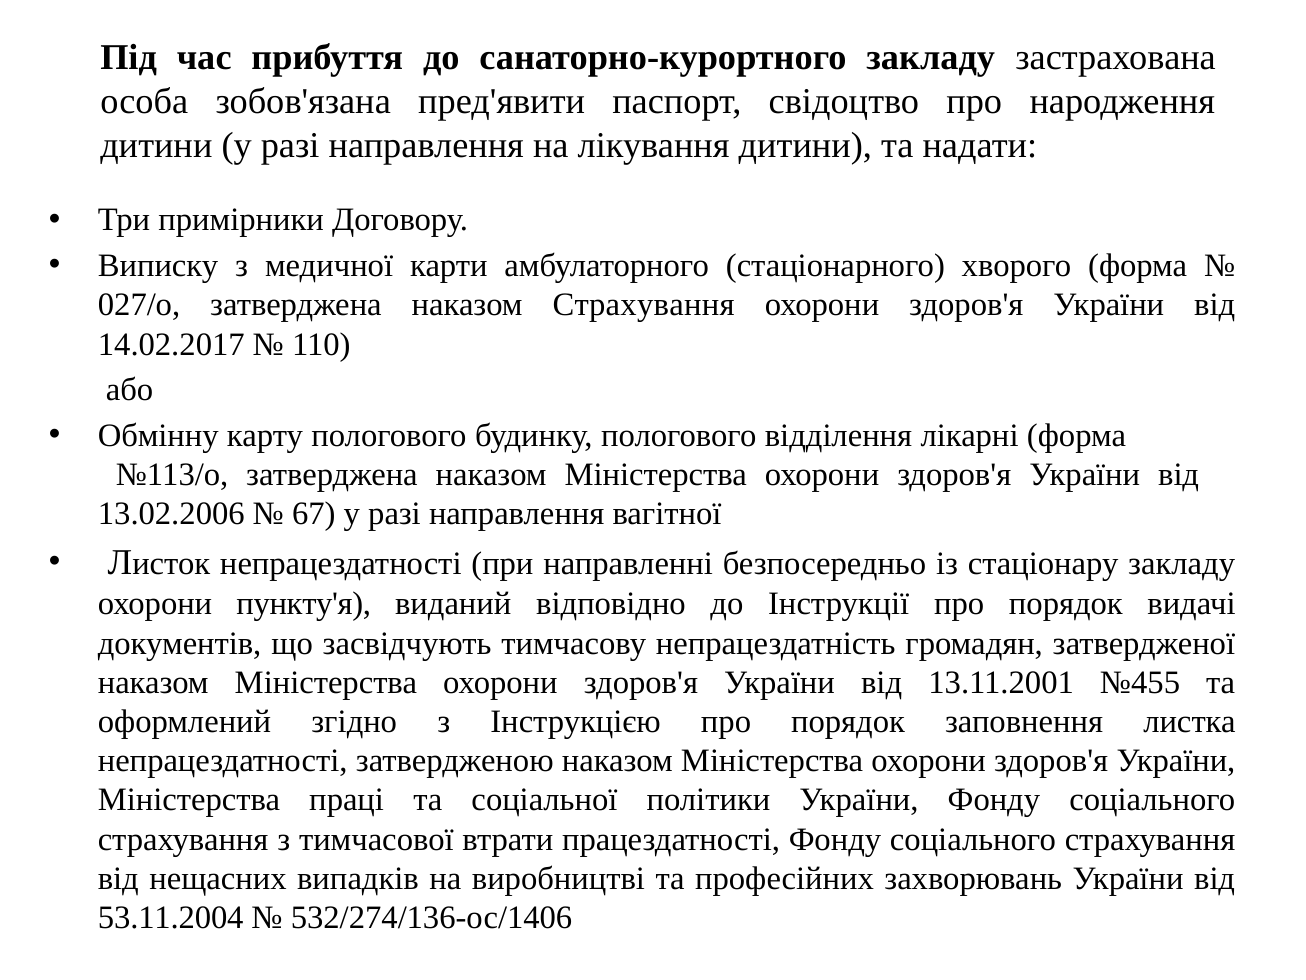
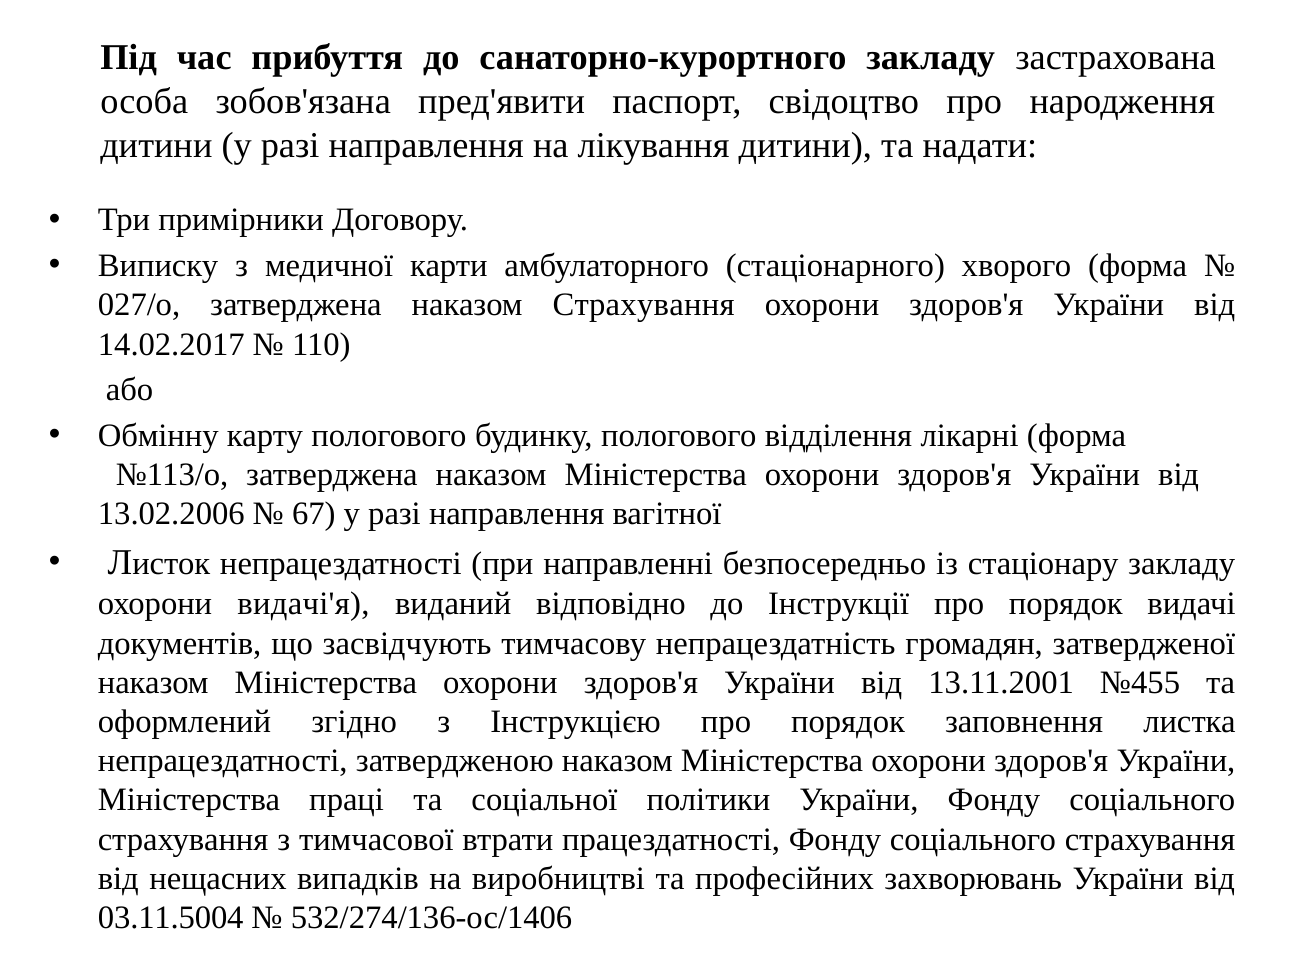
пункту'я: пункту'я -> видачі'я (303, 604)
53.11.2004: 53.11.2004 -> 03.11.5004 (171, 917)
